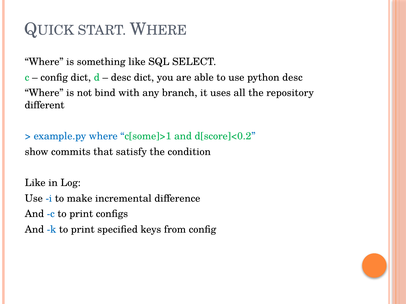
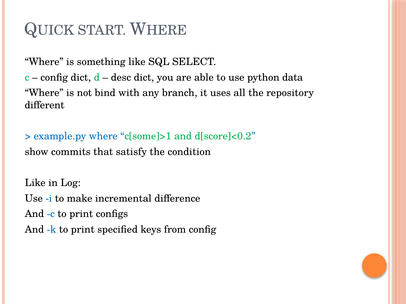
python desc: desc -> data (293, 77)
